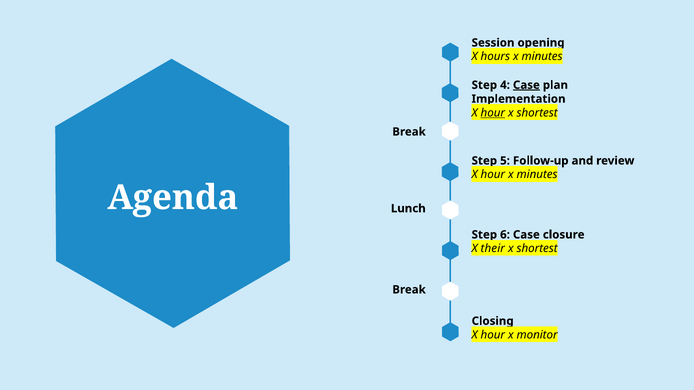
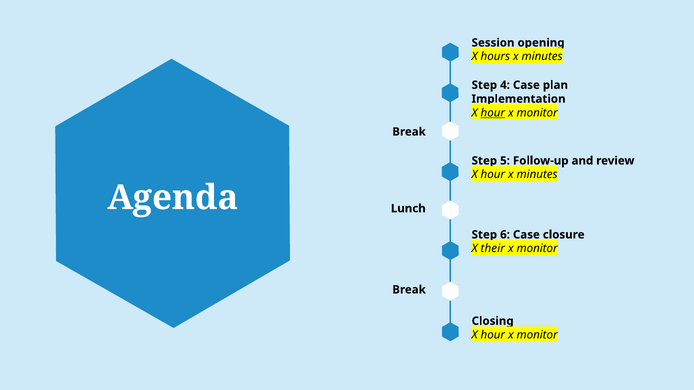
Case underline: present -> none (526, 85)
shortest: shortest -> monitor (537, 113)
shortest: shortest -> monitor (537, 249)
